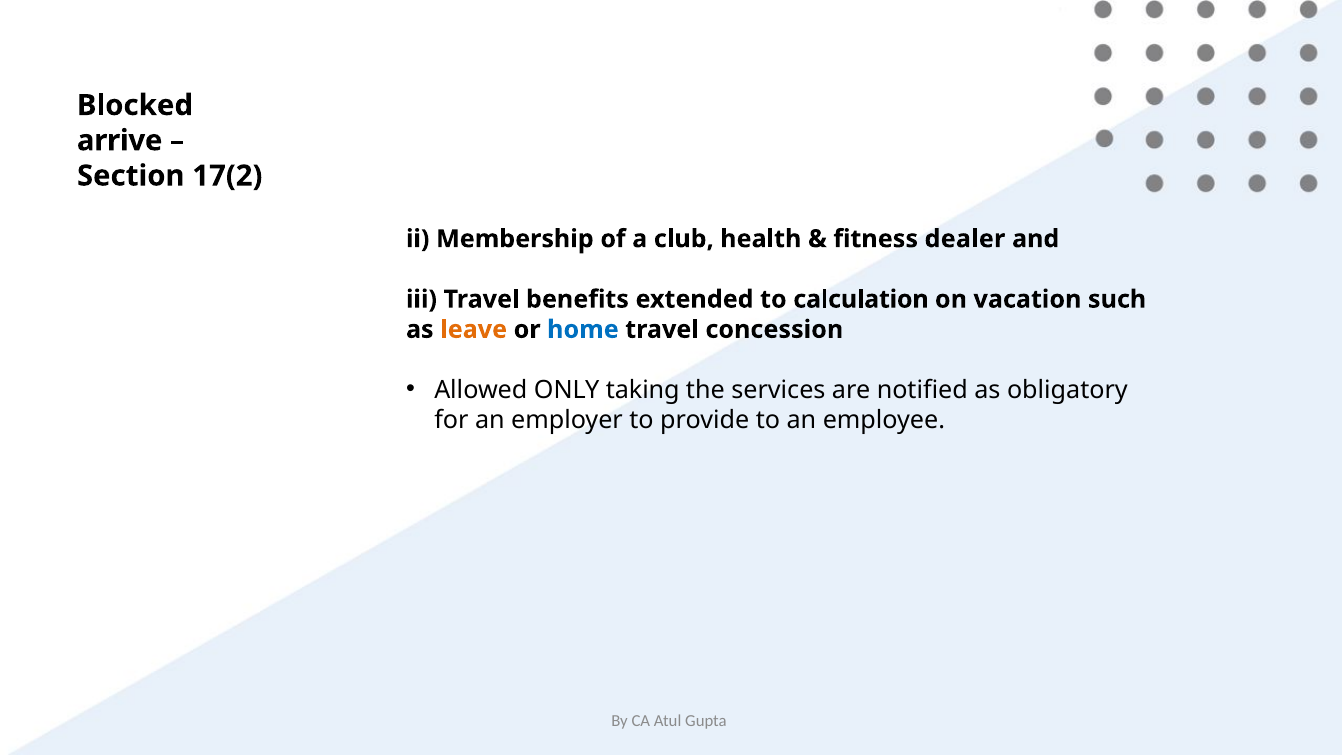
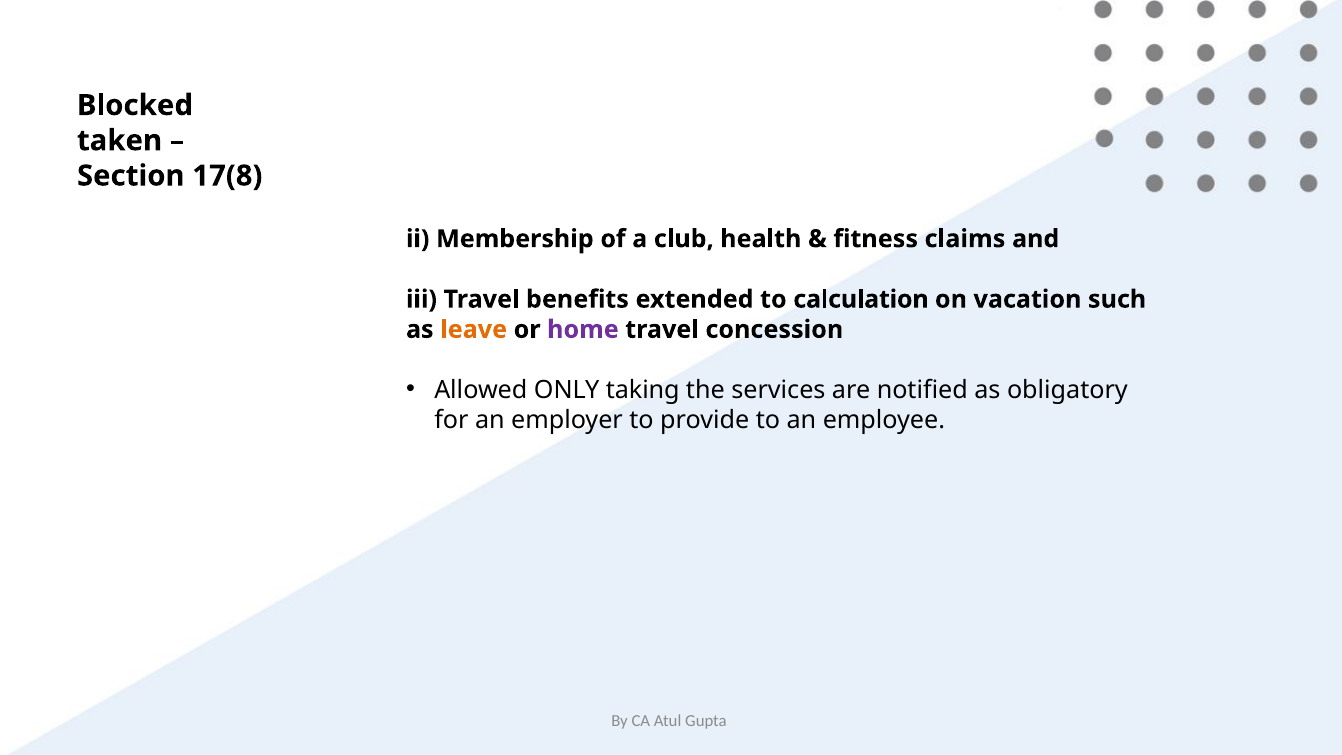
arrive: arrive -> taken (120, 141)
17(2: 17(2 -> 17(8 (227, 176)
dealer: dealer -> claims (965, 239)
home colour: blue -> purple (583, 329)
